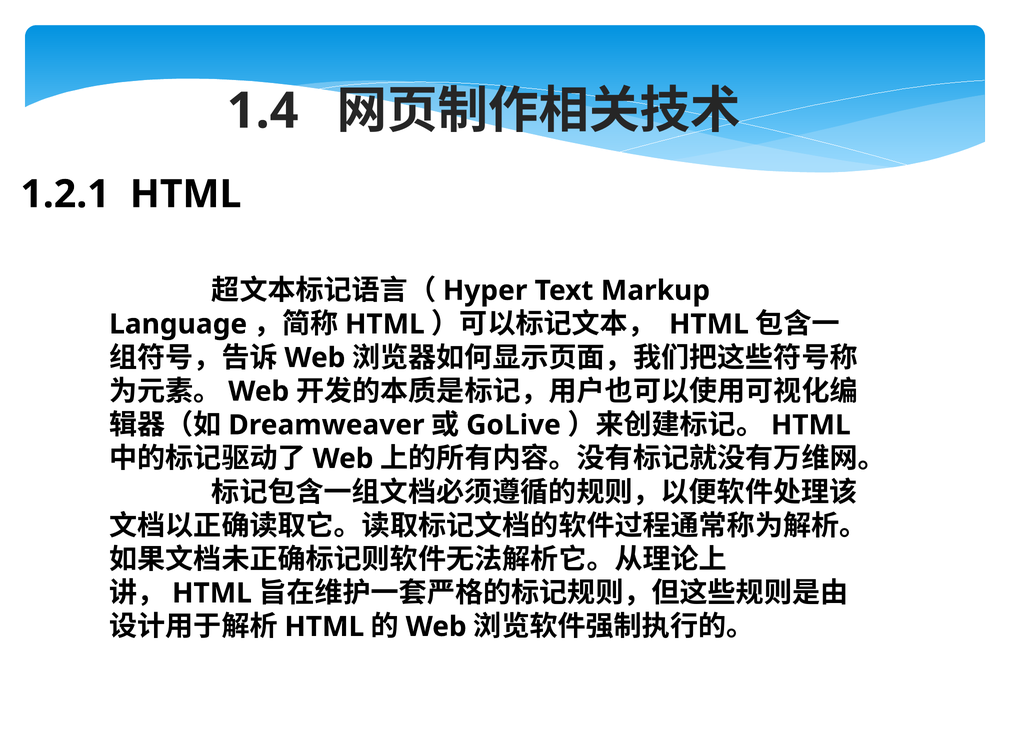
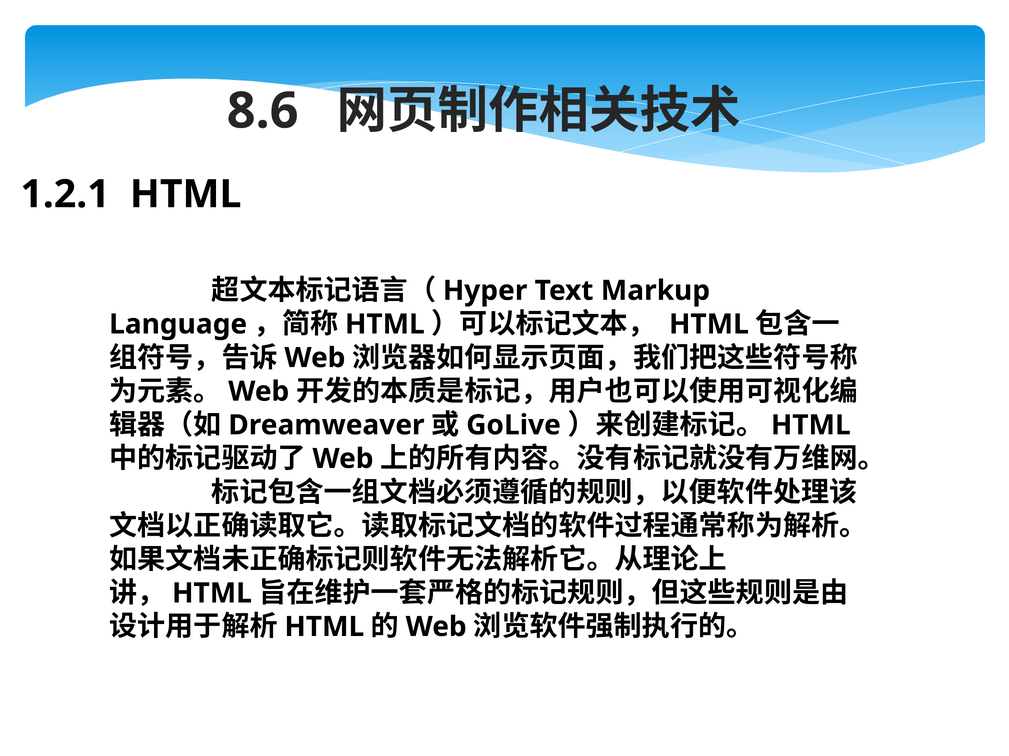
1.4: 1.4 -> 8.6 (263, 111)
